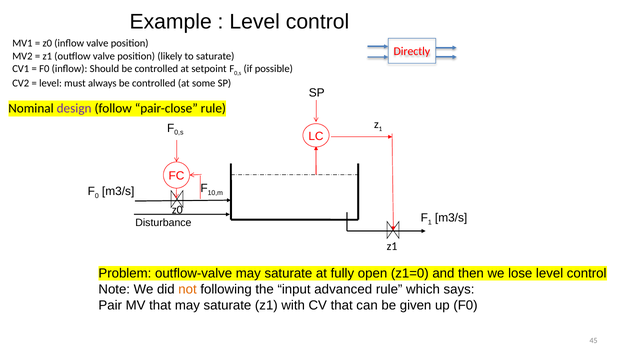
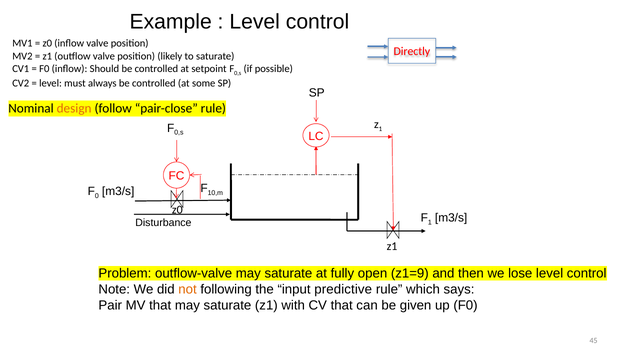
design colour: purple -> orange (74, 108)
z1=0: z1=0 -> z1=9 (410, 273)
advanced: advanced -> predictive (343, 289)
